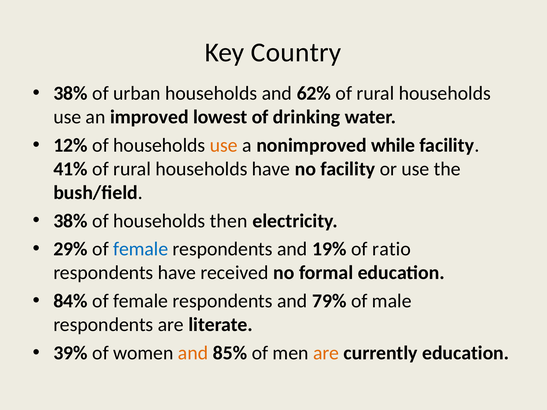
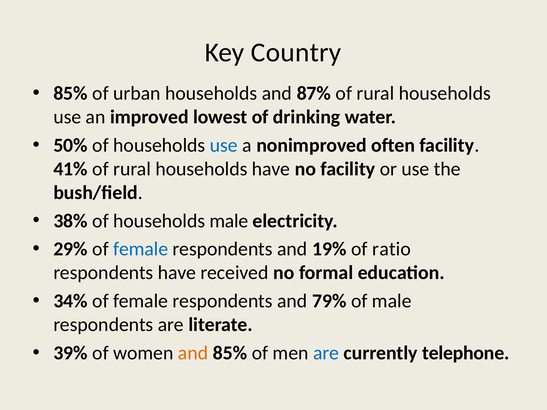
38%: 38% -> 85% (71, 93)
62%: 62% -> 87% (314, 93)
12%: 12% -> 50% (71, 145)
use colour: orange -> blue (224, 145)
while: while -> often (393, 145)
households then: then -> male (229, 221)
84%: 84% -> 34% (71, 301)
are colour: orange -> blue (326, 353)
currently education: education -> telephone (466, 353)
